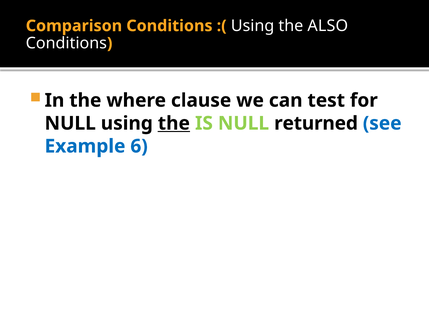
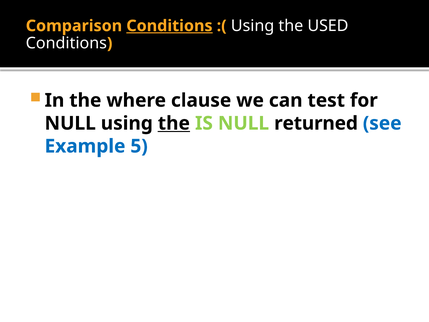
Conditions underline: none -> present (169, 26)
ALSO: ALSO -> USED (328, 26)
6: 6 -> 5 (139, 146)
